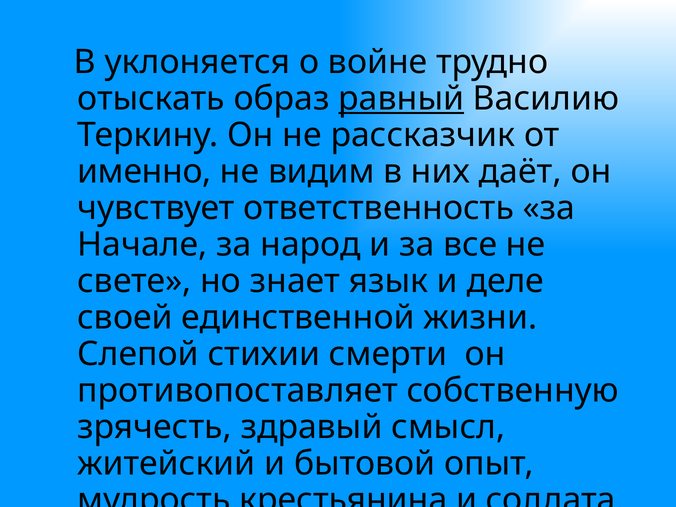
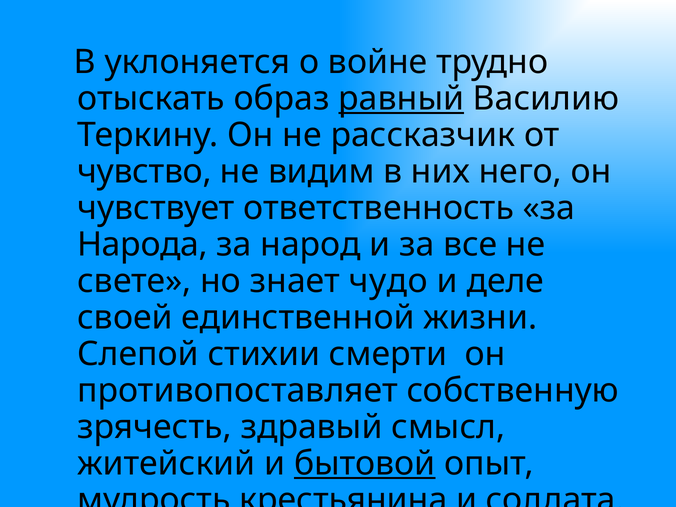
именно: именно -> чувство (144, 172)
даёт: даёт -> него (520, 172)
Начале: Начале -> Народа (143, 245)
язык: язык -> чудо (388, 281)
бытовой underline: none -> present (365, 464)
